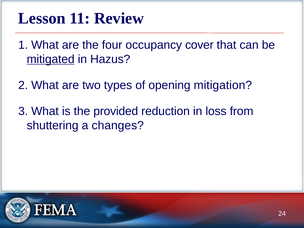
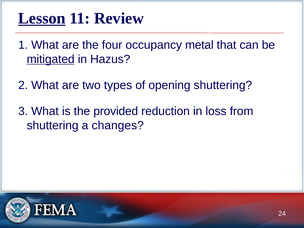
Lesson underline: none -> present (42, 18)
cover: cover -> metal (199, 45)
opening mitigation: mitigation -> shuttering (223, 85)
